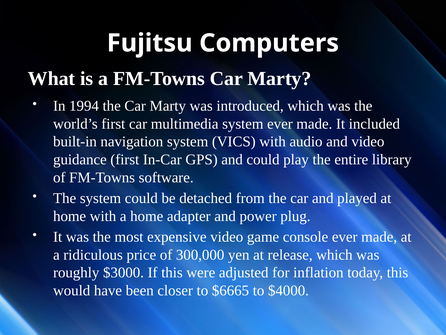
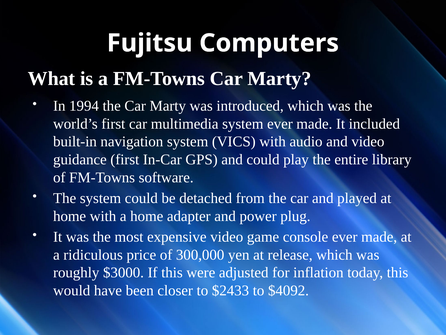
$6665: $6665 -> $2433 (230, 290)
$4000: $4000 -> $4092 (288, 290)
